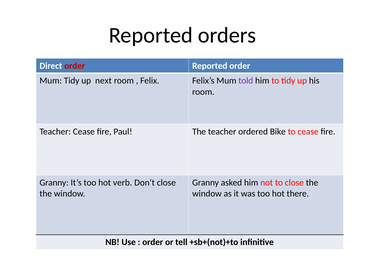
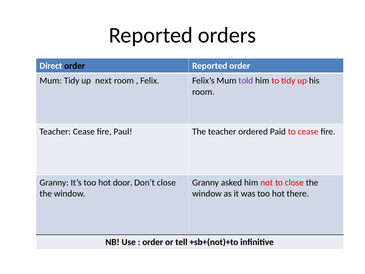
order colour: red -> black (75, 66)
Bike: Bike -> Paid (278, 131)
verb: verb -> door (123, 182)
